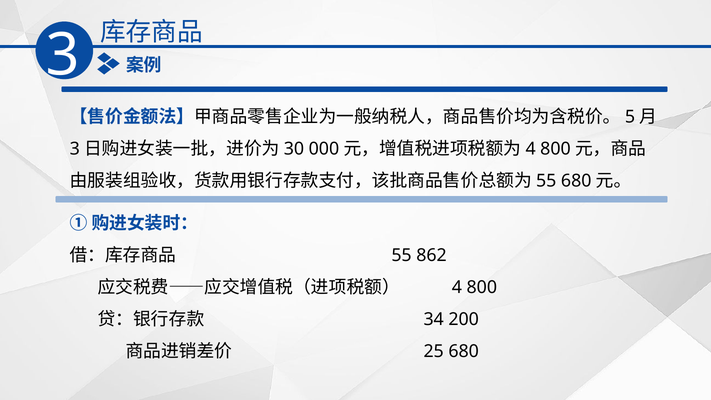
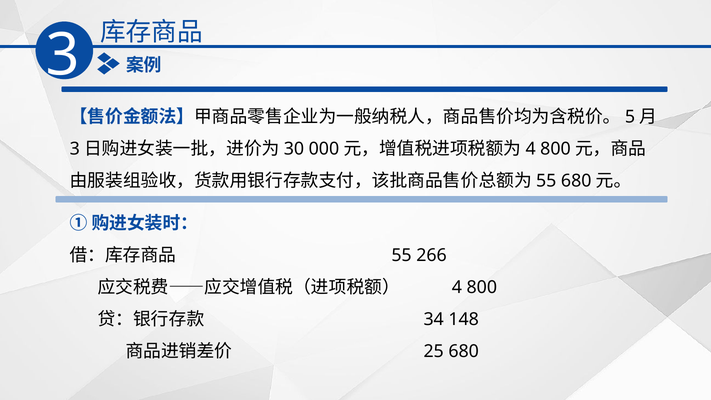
862: 862 -> 266 (432, 255)
200: 200 -> 148 (464, 319)
